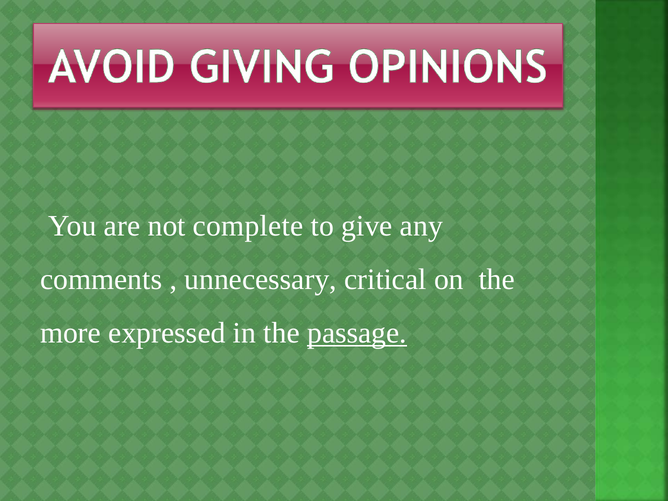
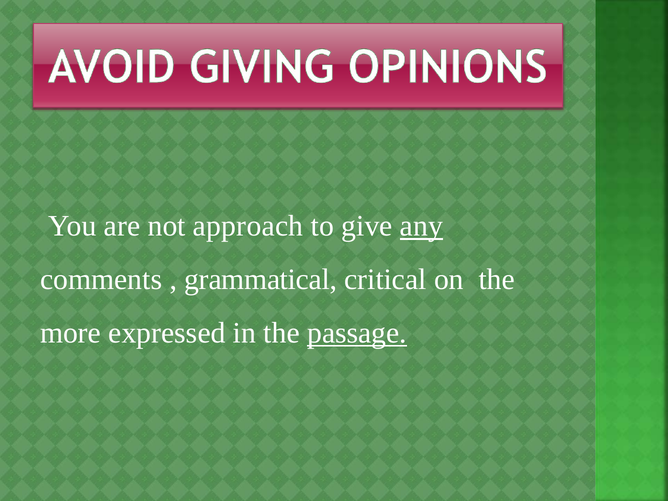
complete: complete -> approach (248, 226)
any underline: none -> present (421, 226)
unnecessary: unnecessary -> grammatical (261, 280)
